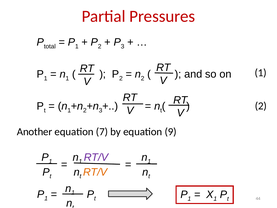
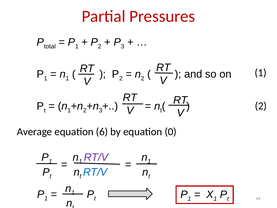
Another: Another -> Average (35, 131)
7: 7 -> 6 (102, 131)
9: 9 -> 0 (171, 131)
RT/V colour: orange -> blue (95, 172)
